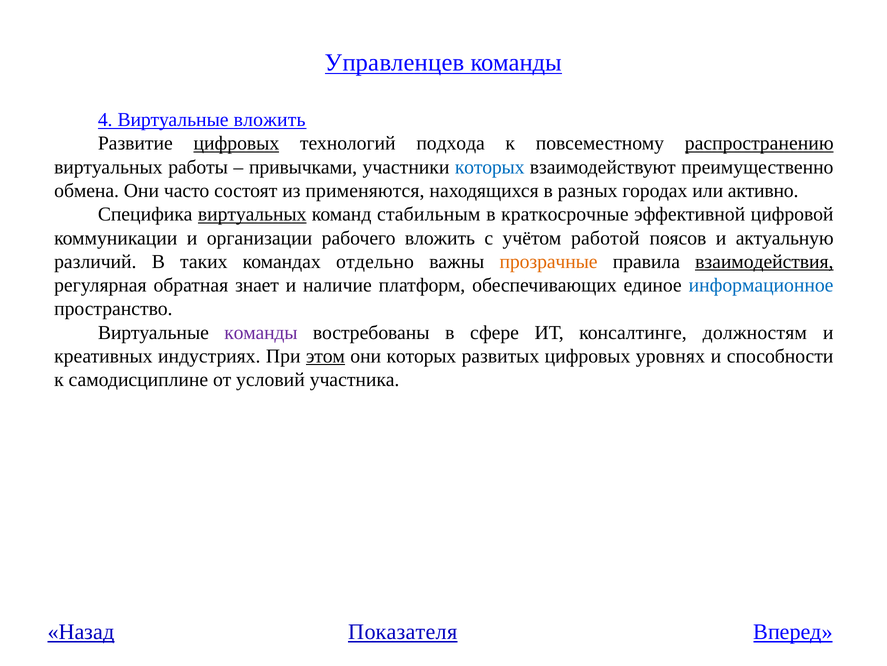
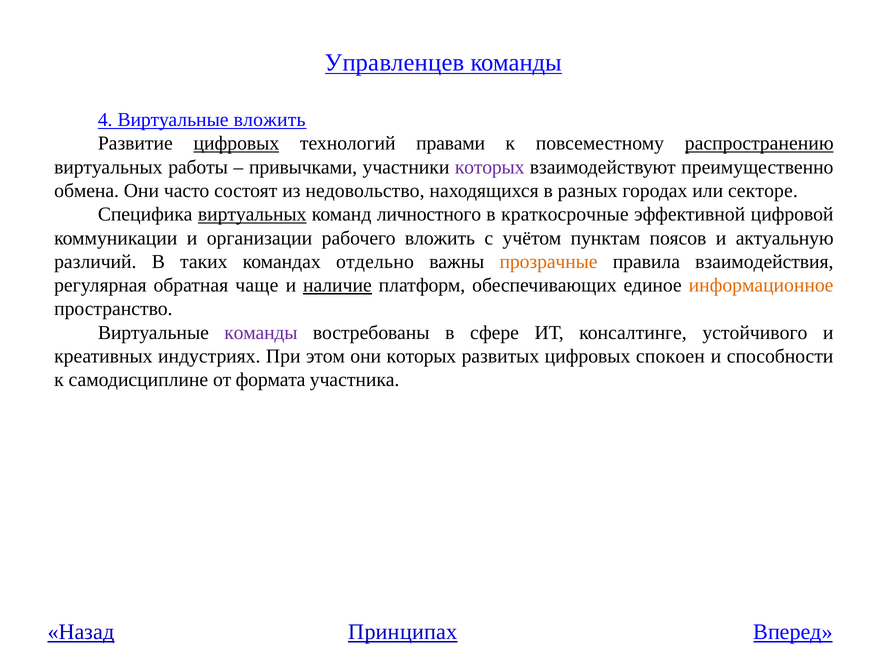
подхода: подхода -> правами (451, 143)
которых colour: blue -> purple (490, 167)
применяются: применяются -> недовольство (365, 191)
активно: активно -> секторе (763, 191)
стабильным: стабильным -> личностного (429, 214)
работой: работой -> пунктам (605, 238)
взаимодействия underline: present -> none (764, 261)
знает: знает -> чаще (257, 285)
наличие underline: none -> present (337, 285)
информационное colour: blue -> orange (761, 285)
должностям: должностям -> устойчивого (755, 332)
этом underline: present -> none (325, 356)
уровнях: уровнях -> спокоен (670, 356)
условий: условий -> формата (271, 379)
Показателя: Показателя -> Принципах (403, 631)
